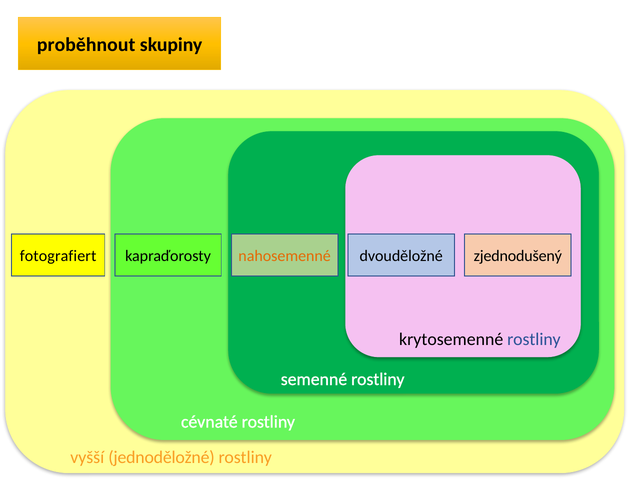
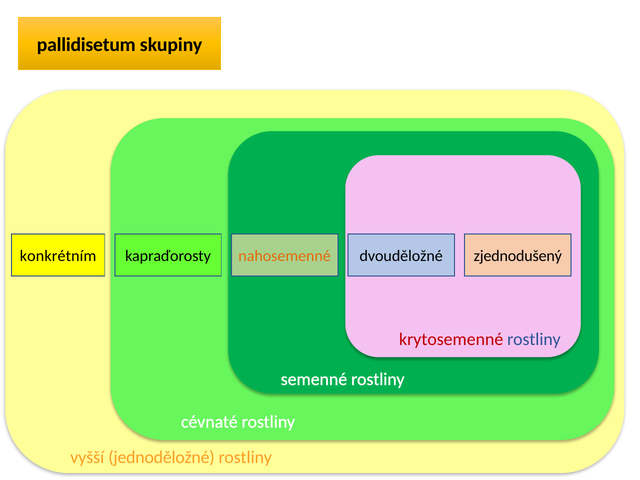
proběhnout: proběhnout -> pallidisetum (86, 45)
fotografiert: fotografiert -> konkrétním (58, 256)
krytosemenné colour: black -> red (451, 340)
